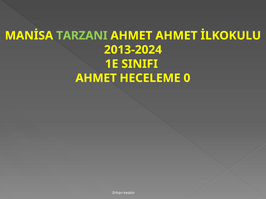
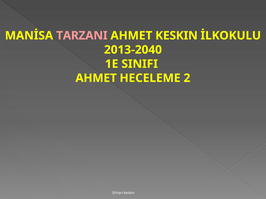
TARZANI colour: light green -> pink (82, 36)
AHMET AHMET: AHMET -> KESKIN (176, 36)
2013-2024: 2013-2024 -> 2013-2040 (133, 50)
0: 0 -> 2 (187, 78)
